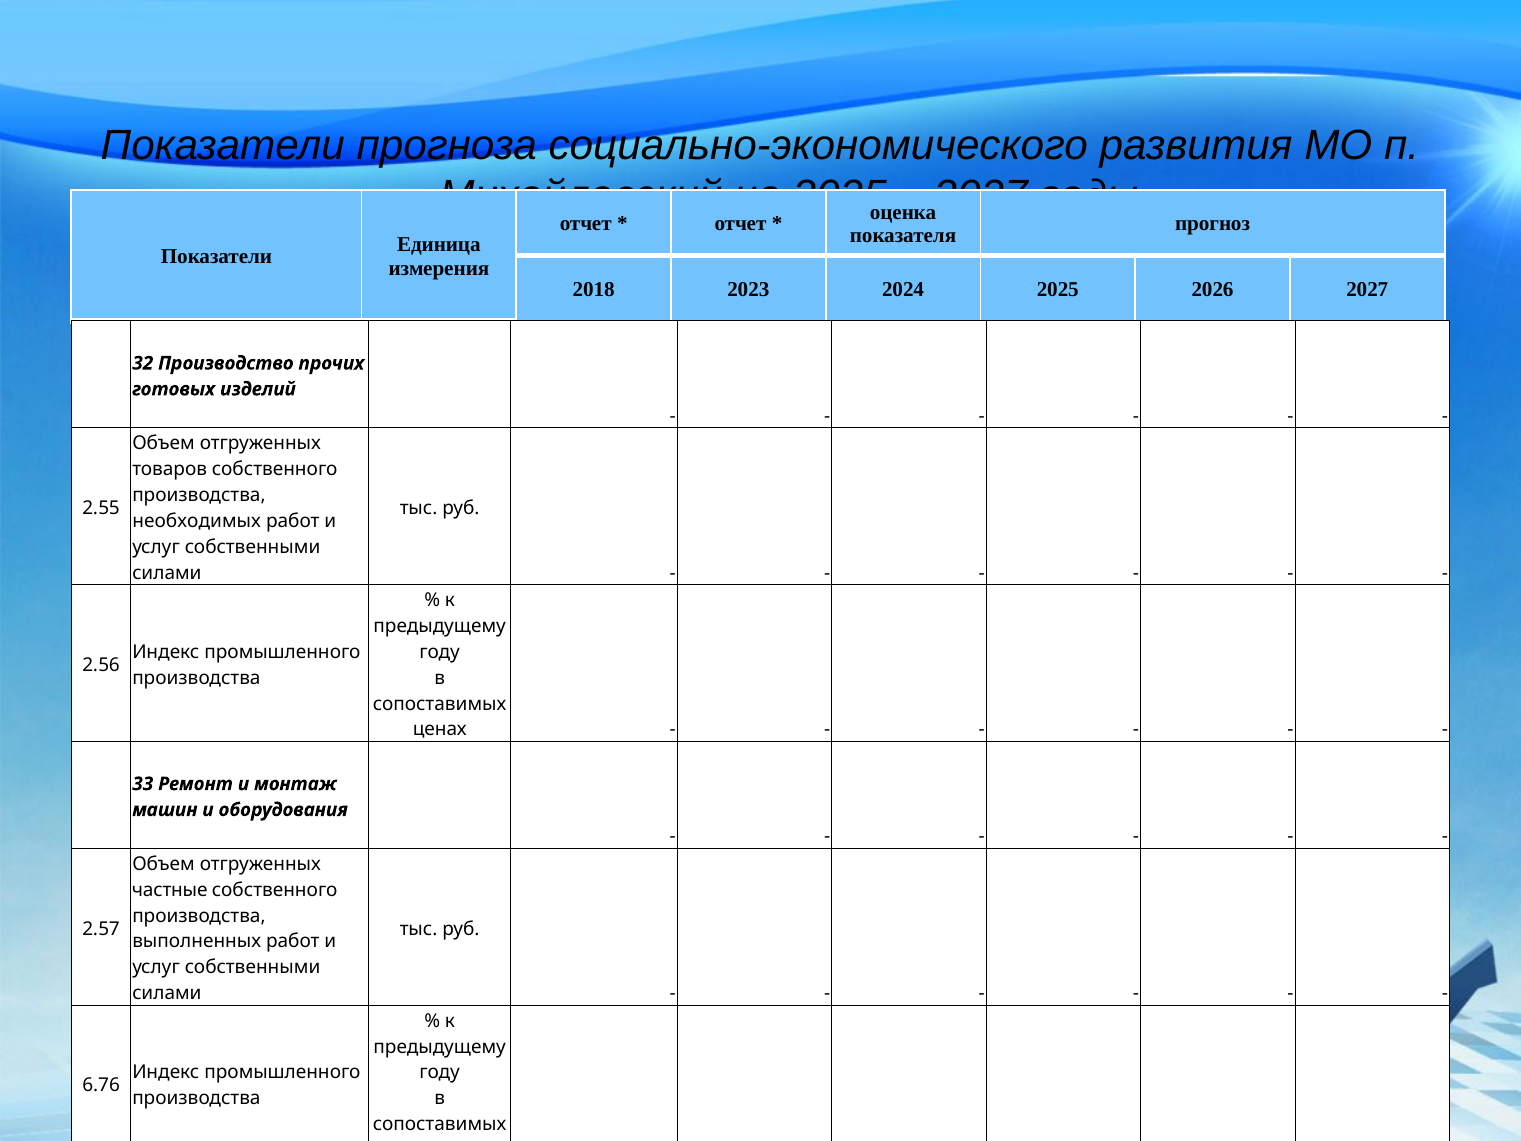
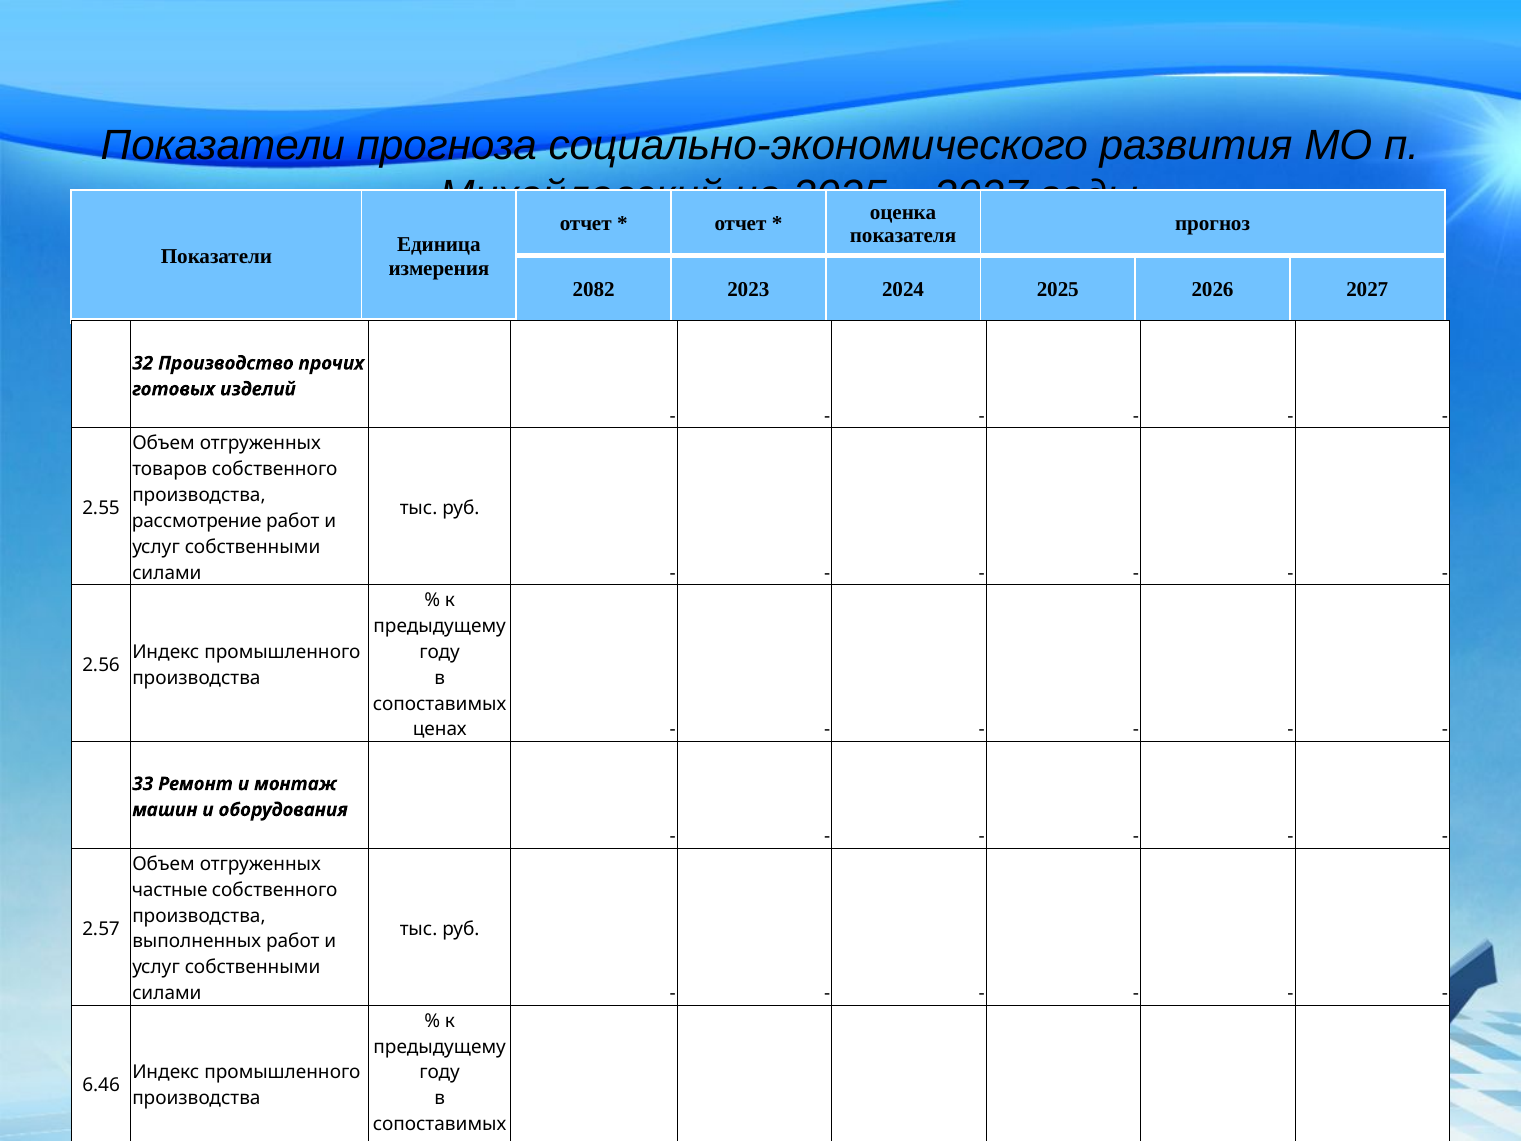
2018: 2018 -> 2082 (594, 289)
необходимых: необходимых -> рассмотрение (197, 521)
6.76: 6.76 -> 6.46 (101, 1085)
